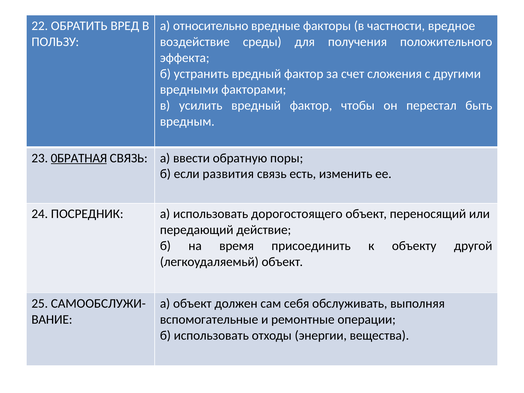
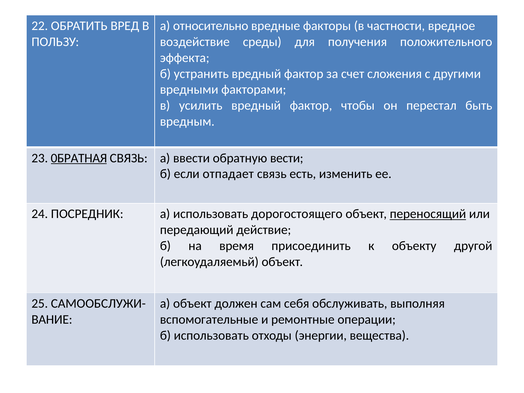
поры: поры -> вести (287, 158)
развития: развития -> отпадает (228, 174)
переносящий underline: none -> present (428, 214)
